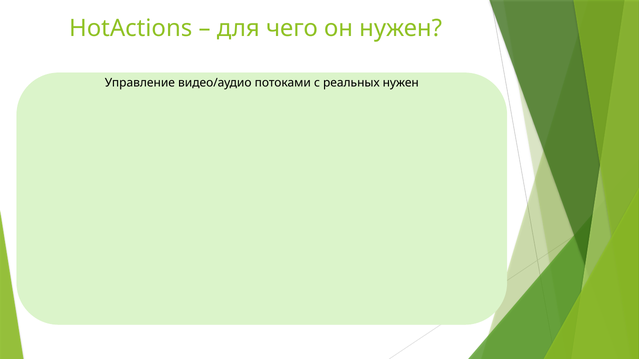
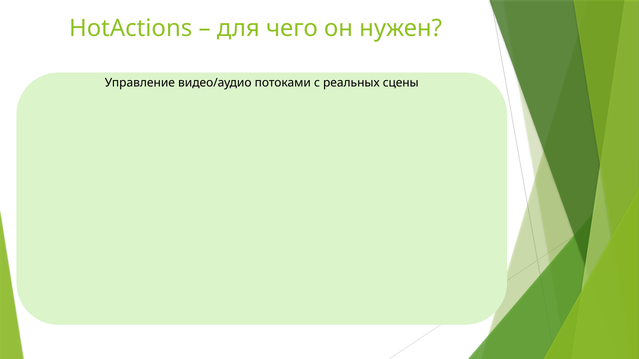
реальных нужен: нужен -> сцены (401, 83)
